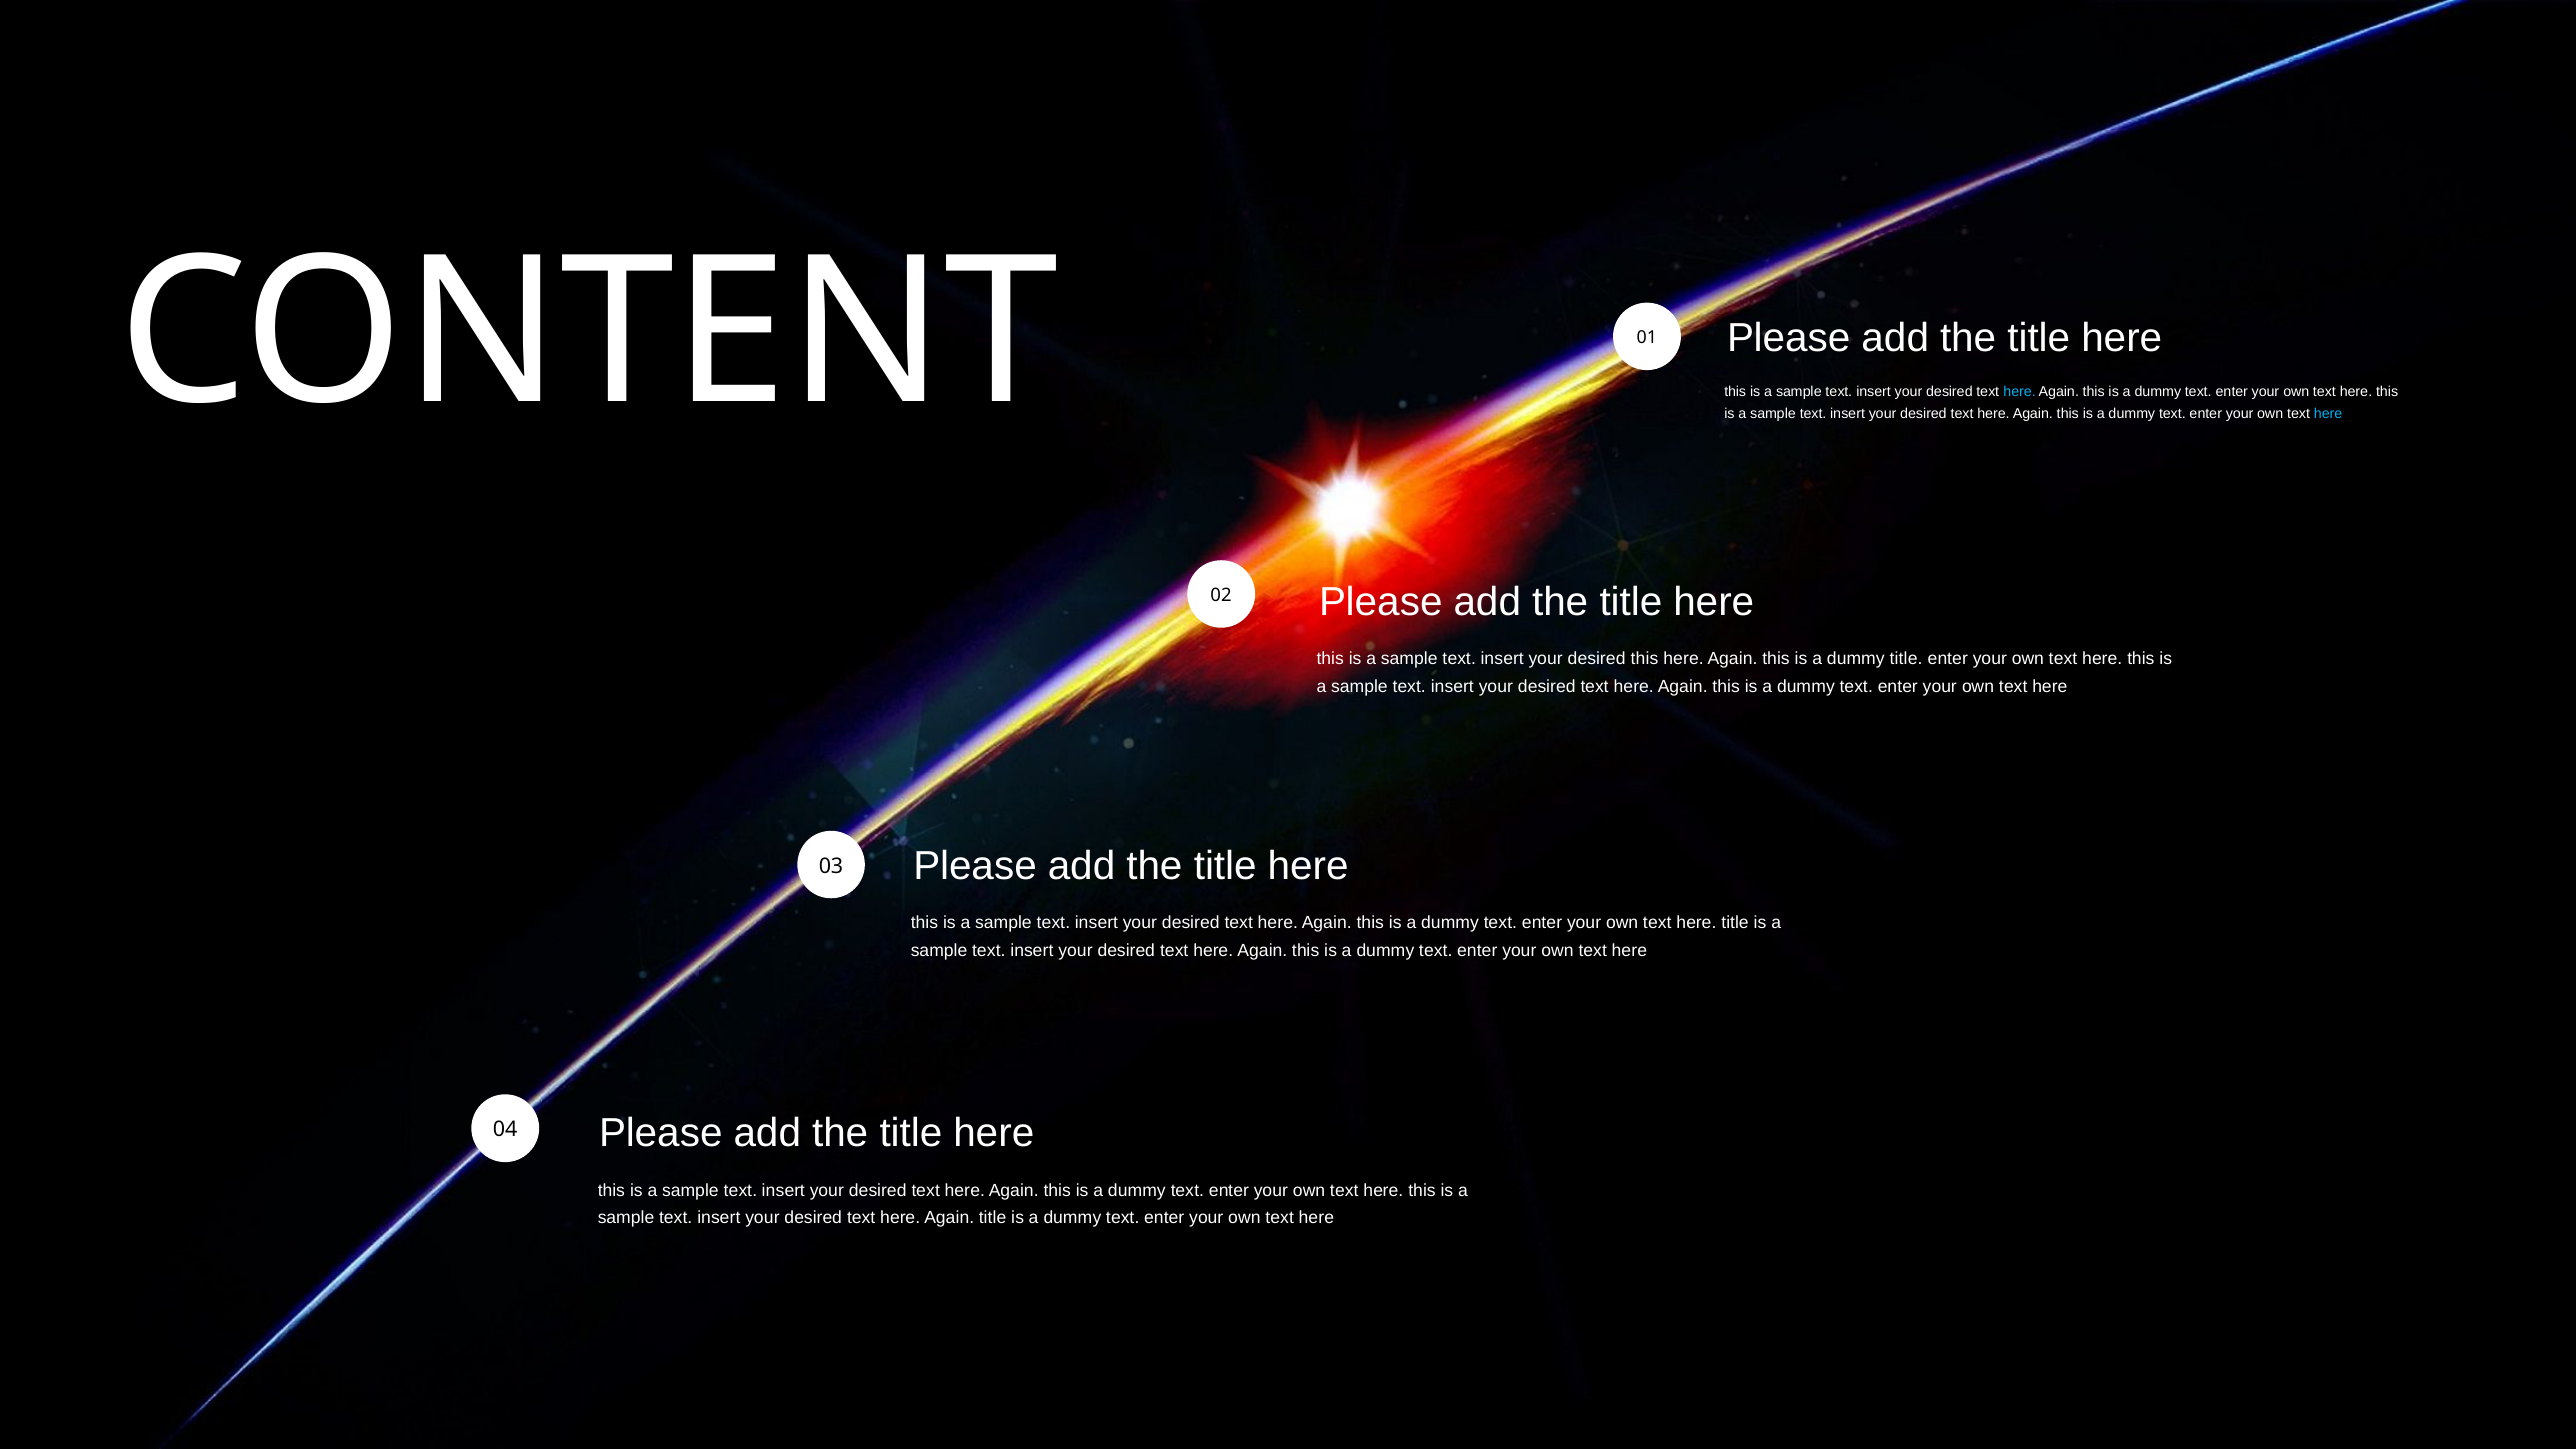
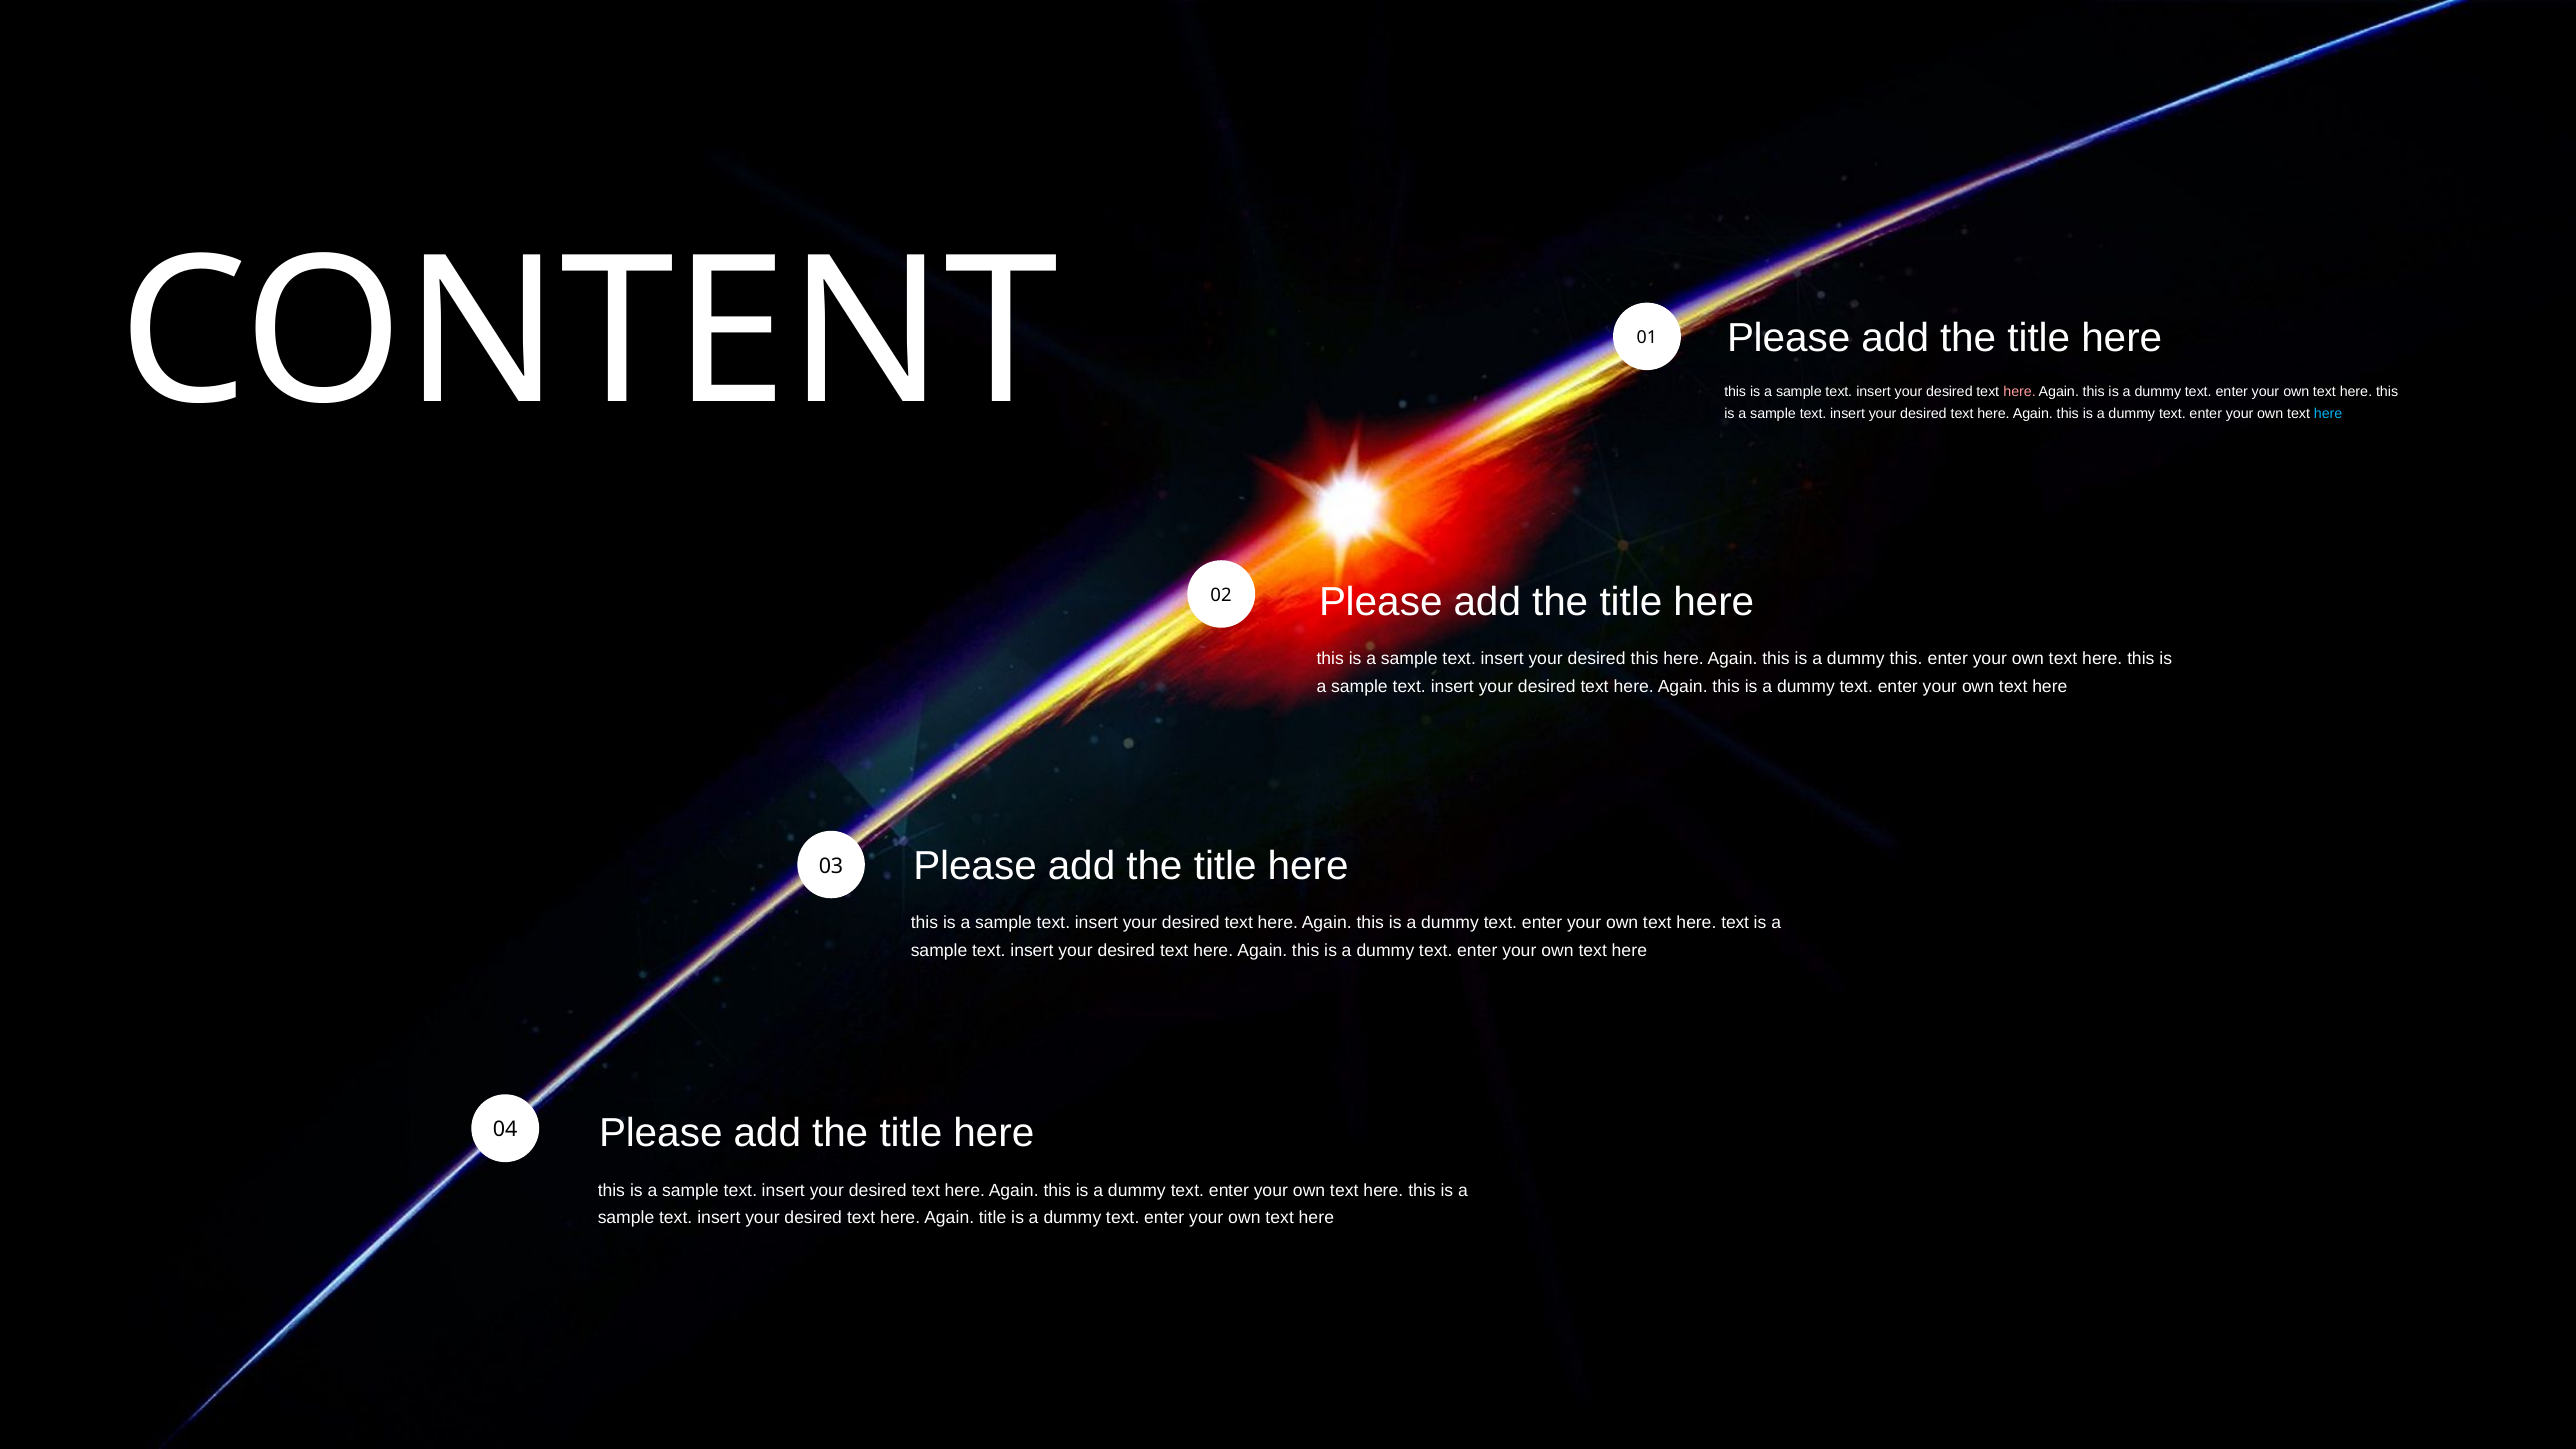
here colour: light blue -> pink (2020, 392)
dummy title: title -> this (1906, 659)
here title: title -> text (1735, 923)
